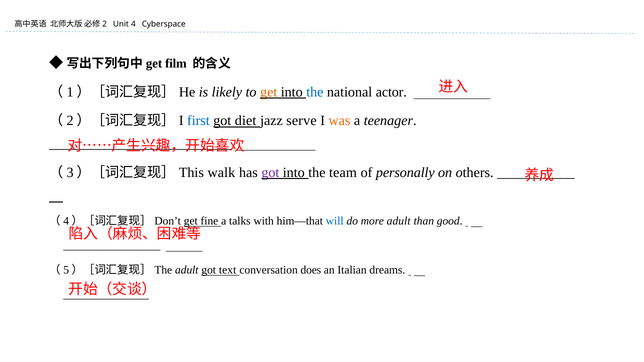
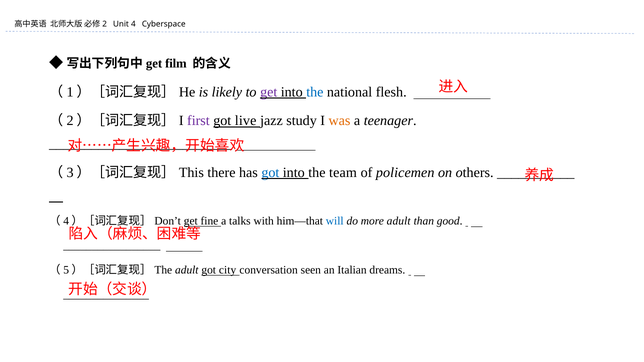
get colour: orange -> purple (269, 92)
actor: actor -> flesh (391, 92)
first colour: blue -> purple (198, 121)
diet: diet -> live (246, 121)
serve: serve -> study (302, 121)
walk: walk -> there (221, 172)
got colour: purple -> blue (270, 172)
personally: personally -> policemen (405, 172)
text: text -> city (228, 270)
does: does -> seen (311, 270)
